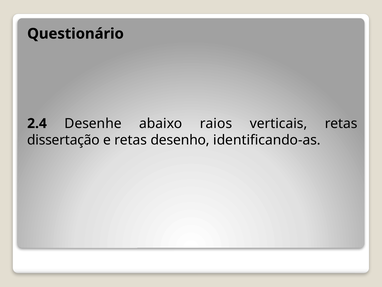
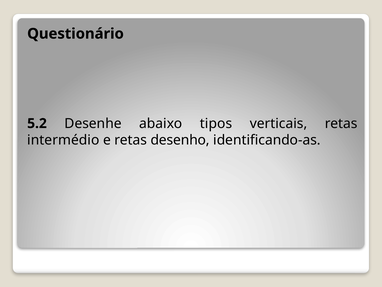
2.4: 2.4 -> 5.2 (37, 123)
raios: raios -> tipos (216, 123)
dissertação: dissertação -> intermédio (63, 140)
